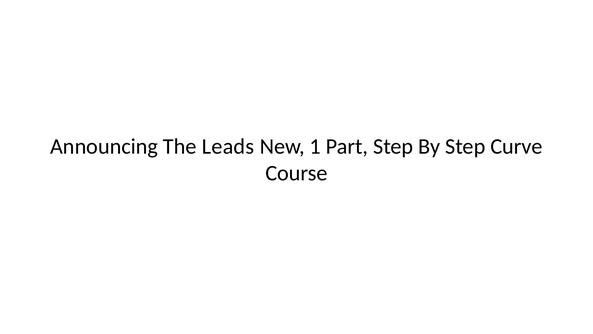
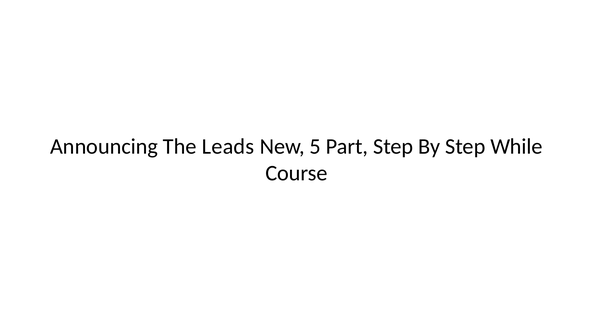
1: 1 -> 5 (315, 147)
Curve: Curve -> While (516, 147)
